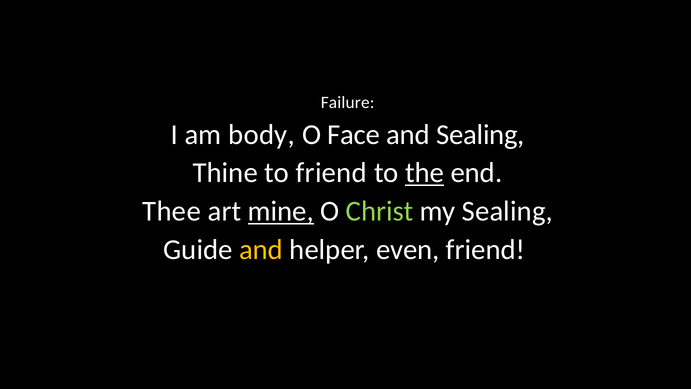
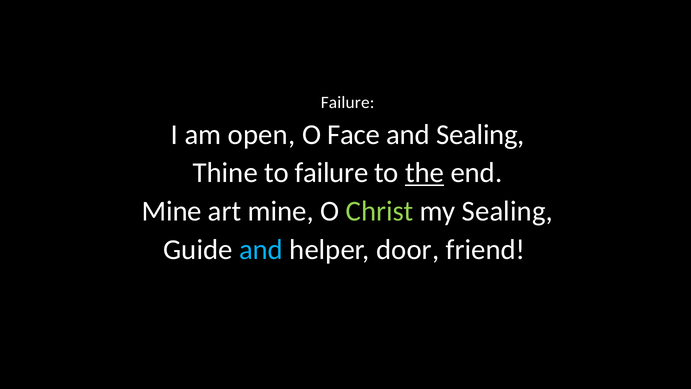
body: body -> open (262, 135)
to friend: friend -> failure (332, 173)
Thee: Thee -> Mine (172, 211)
mine underline: present -> none (281, 211)
and colour: yellow -> light blue (261, 249)
even: even -> door (408, 249)
